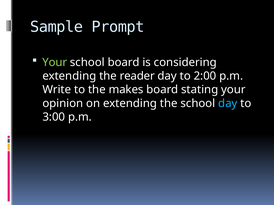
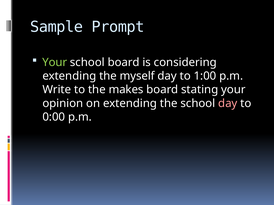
reader: reader -> myself (137, 76)
2:00: 2:00 -> 1:00 (205, 76)
day colour: light blue -> pink (228, 104)
3:00: 3:00 -> 0:00 (54, 117)
